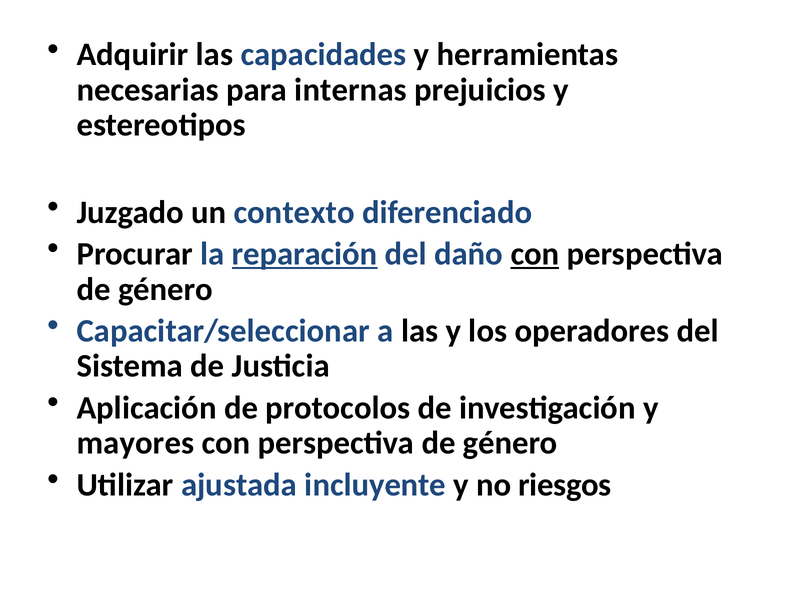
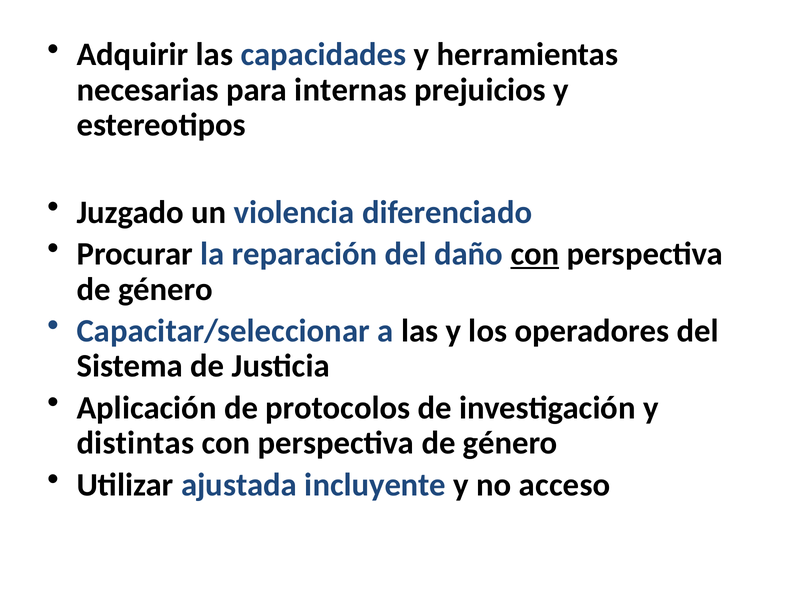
contexto: contexto -> violencia (294, 212)
reparación underline: present -> none (305, 254)
mayores: mayores -> distintas (135, 443)
riesgos: riesgos -> acceso (565, 485)
